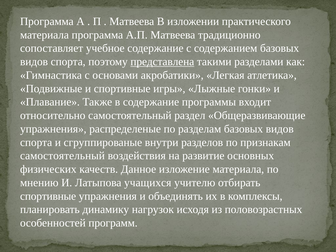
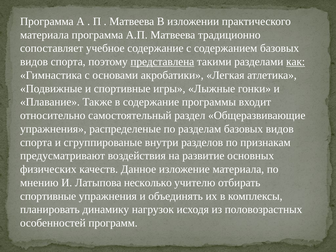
как underline: none -> present (296, 62)
самостоятельный: самостоятельный -> предусматривают (63, 156)
учащихся: учащихся -> несколько (148, 183)
